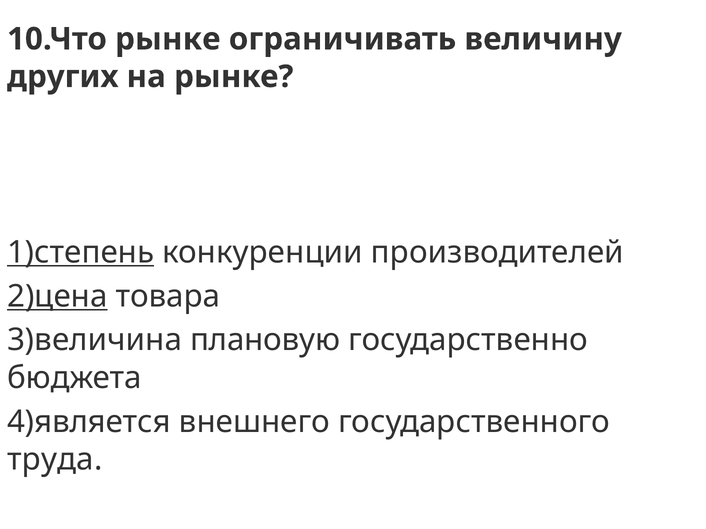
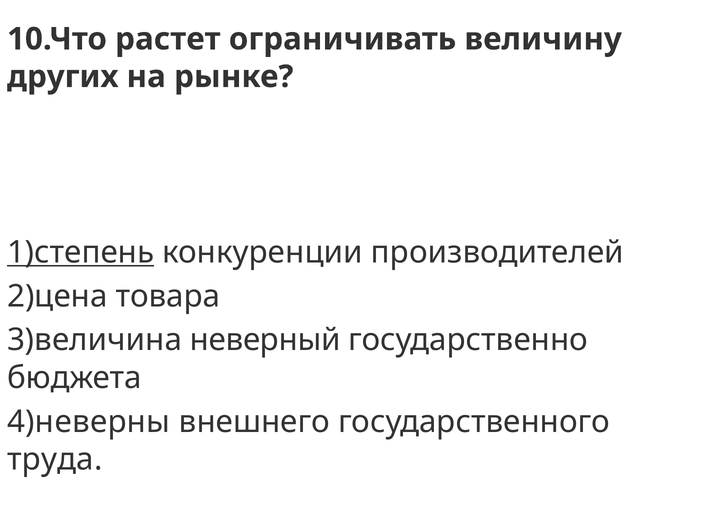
10.Что рынке: рынке -> растет (168, 39)
2)цена underline: present -> none (57, 297)
плановую: плановую -> неверный (265, 340)
4)является: 4)является -> 4)неверны (89, 422)
